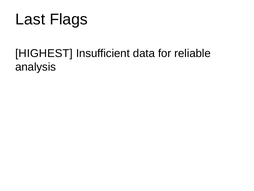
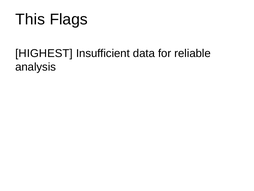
Last: Last -> This (30, 19)
